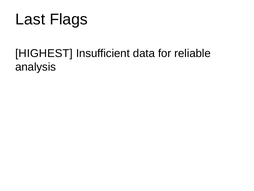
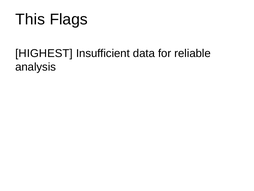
Last: Last -> This (30, 19)
